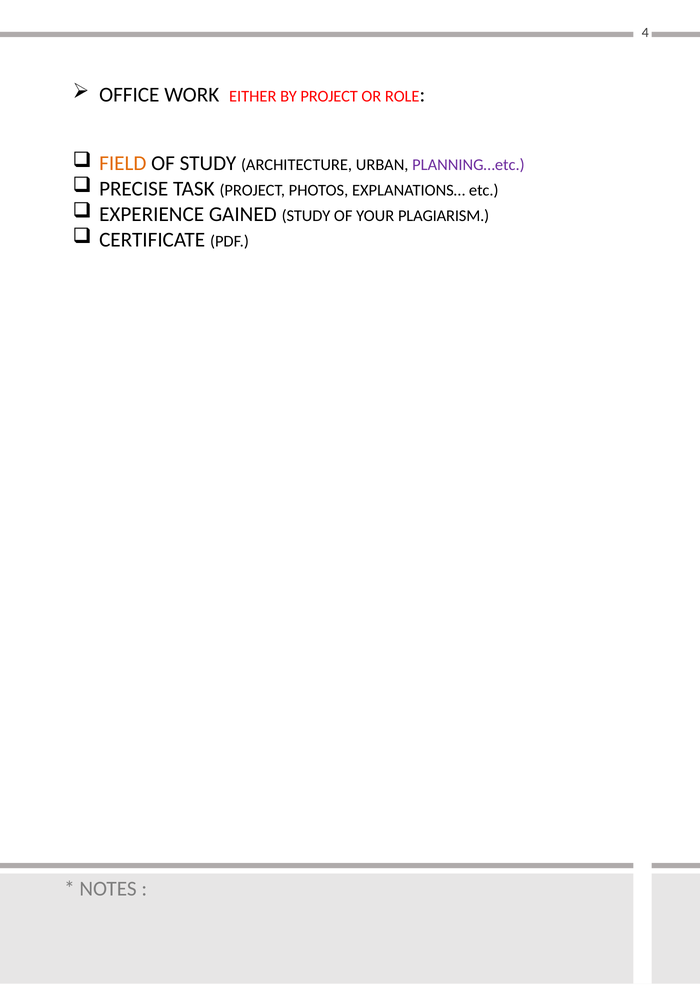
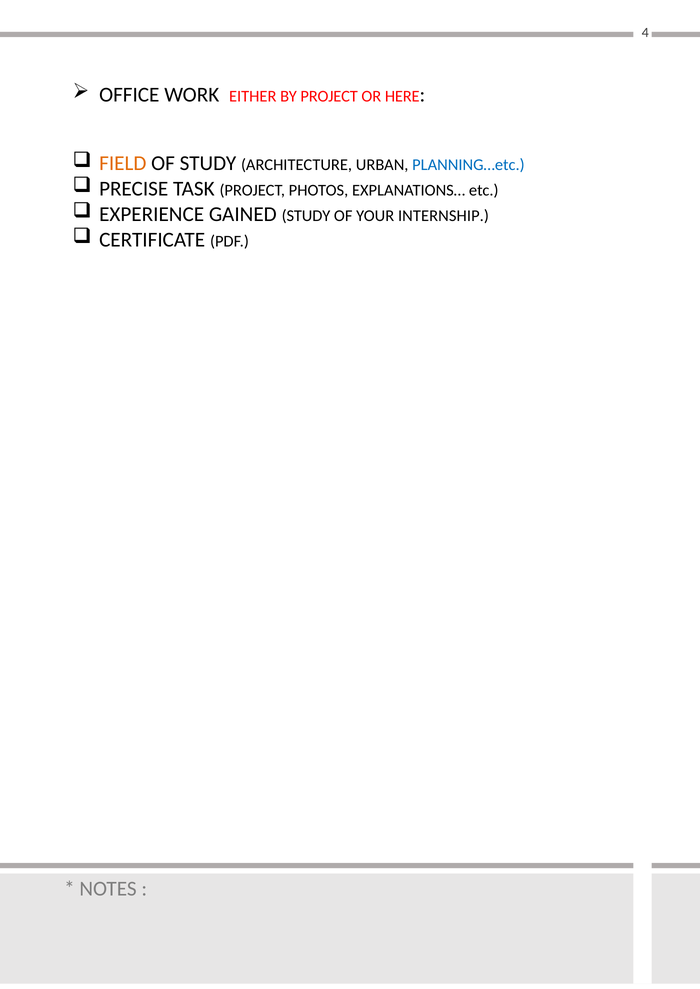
ROLE: ROLE -> HERE (402, 97)
PLANNING…etc colour: purple -> blue (468, 165)
PLAGIARISM: PLAGIARISM -> INTERNSHIP (443, 216)
